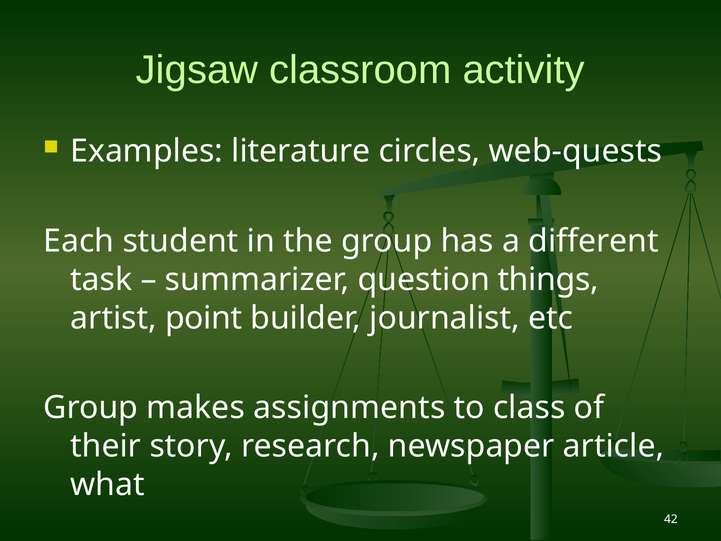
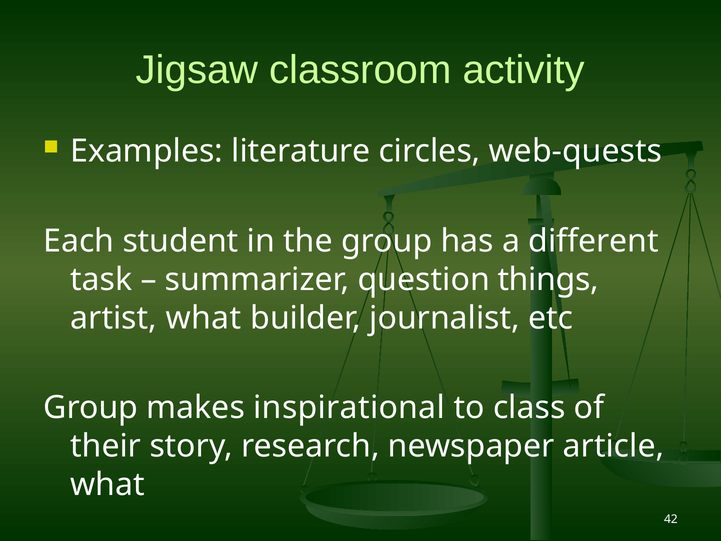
artist point: point -> what (203, 318)
assignments: assignments -> inspirational (349, 408)
